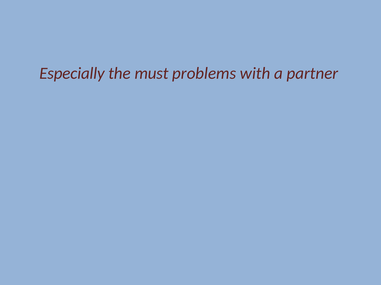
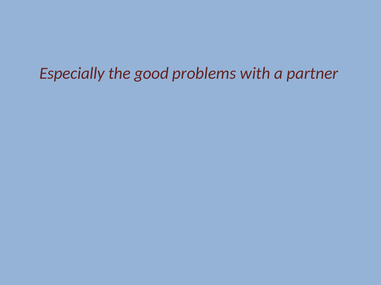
must: must -> good (152, 74)
